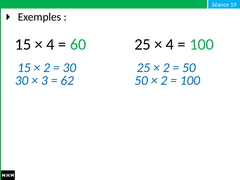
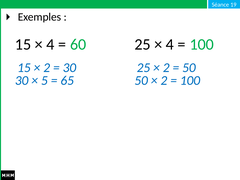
3: 3 -> 5 (44, 80)
62: 62 -> 65 (67, 80)
